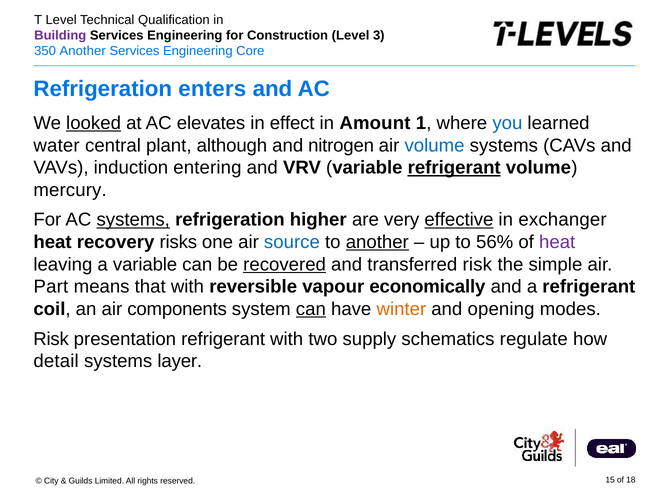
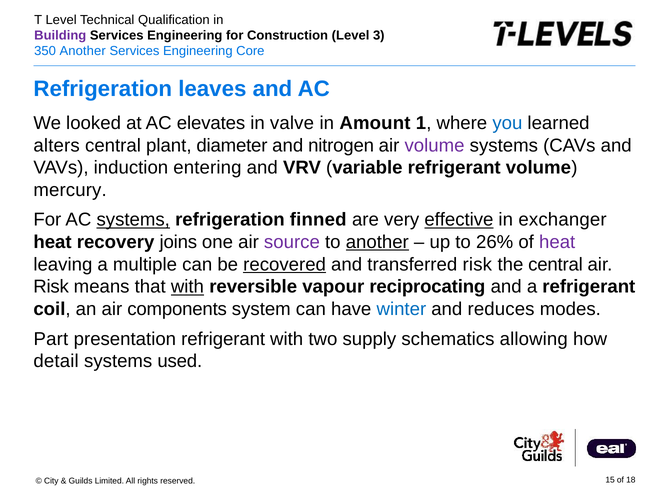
enters: enters -> leaves (212, 89)
looked underline: present -> none (94, 123)
effect: effect -> valve (292, 123)
water: water -> alters (57, 145)
although: although -> diameter (232, 145)
volume colour: blue -> purple (435, 145)
refrigerant underline: present -> none (454, 168)
higher: higher -> finned (318, 220)
risks: risks -> joins (178, 242)
source colour: blue -> purple (292, 242)
56%: 56% -> 26% (495, 242)
a variable: variable -> multiple (145, 264)
the simple: simple -> central (556, 264)
Part: Part -> Risk (51, 287)
with underline: none -> present (187, 287)
economically: economically -> reciprocating (427, 287)
can underline: present -> none (311, 309)
winter colour: orange -> blue (401, 309)
opening: opening -> reduces (501, 309)
Risk: Risk -> Part (51, 339)
regulate: regulate -> allowing (534, 339)
layer: layer -> used (180, 361)
